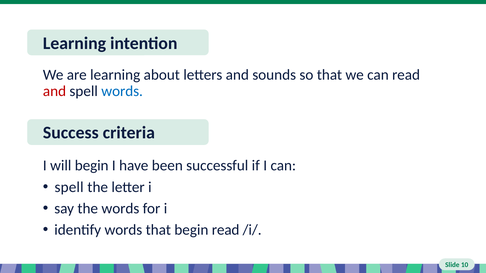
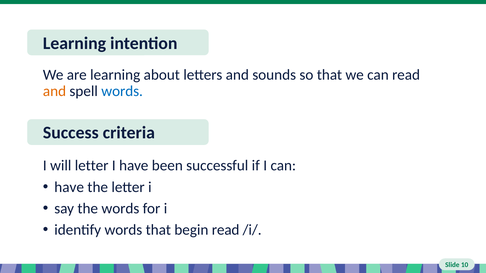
and colour: red -> orange (55, 91)
will begin: begin -> letter (92, 166)
spell: spell -> have (69, 187)
